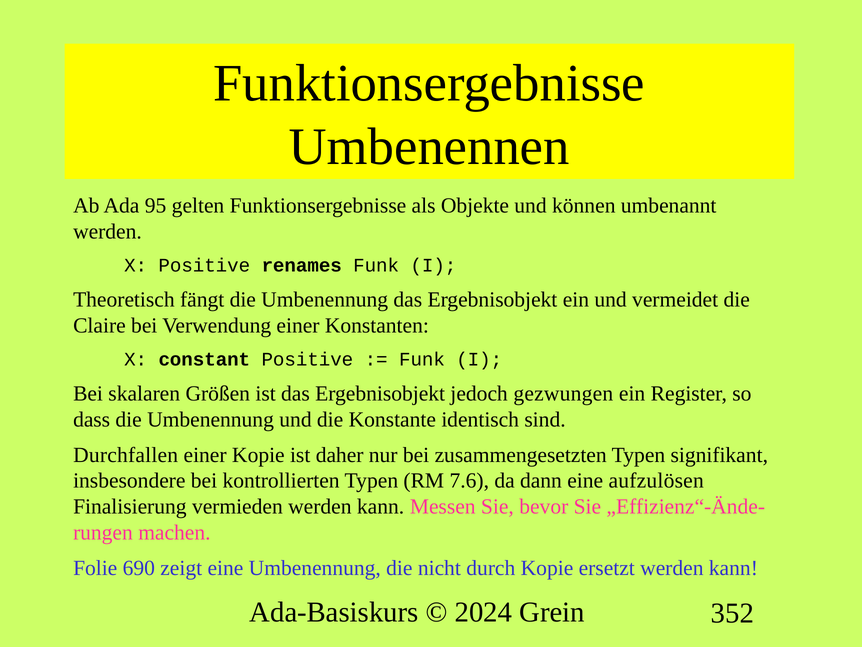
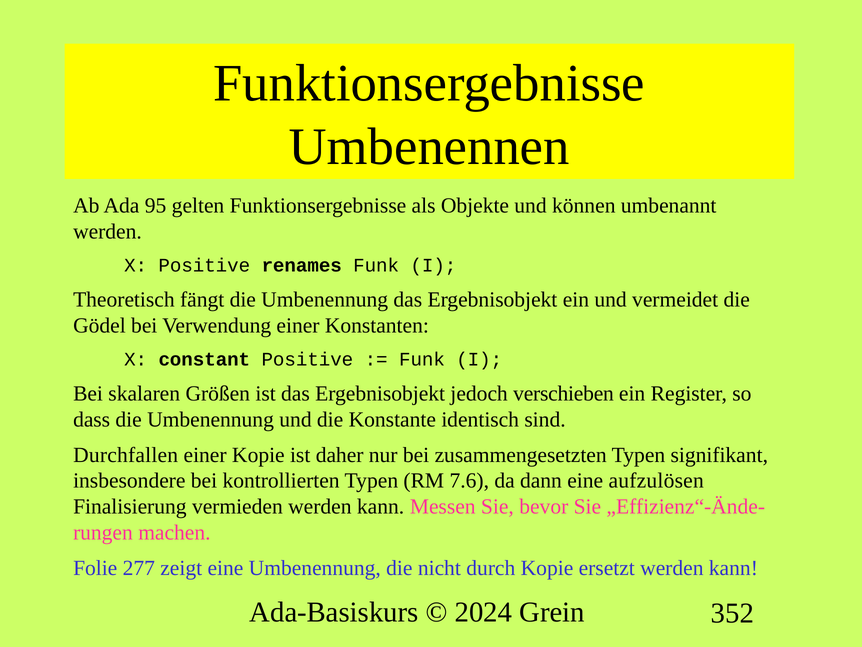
Claire: Claire -> Gödel (99, 325)
gezwungen: gezwungen -> verschieben (564, 393)
690: 690 -> 277 (139, 568)
